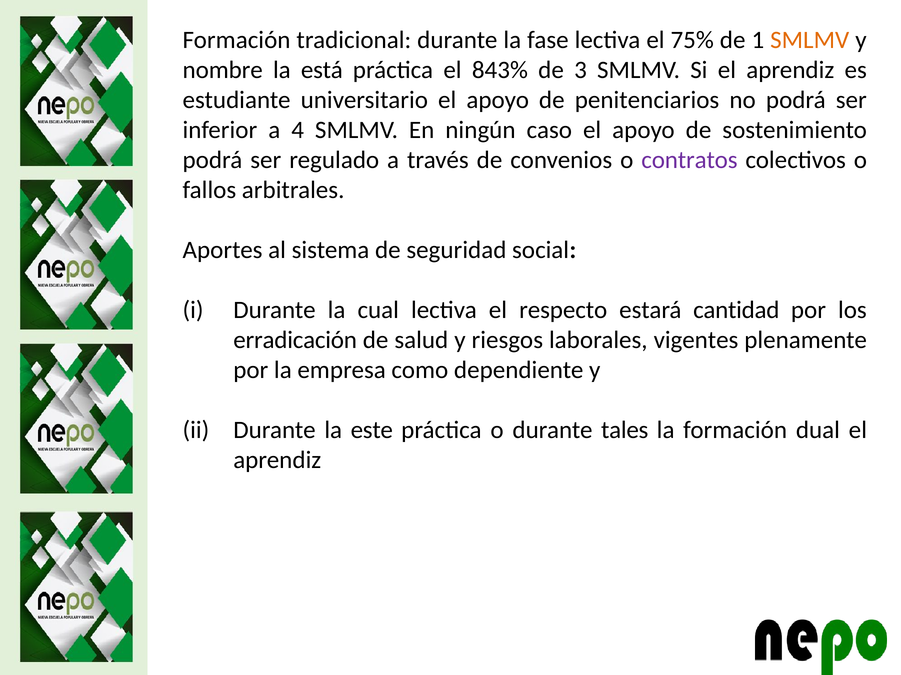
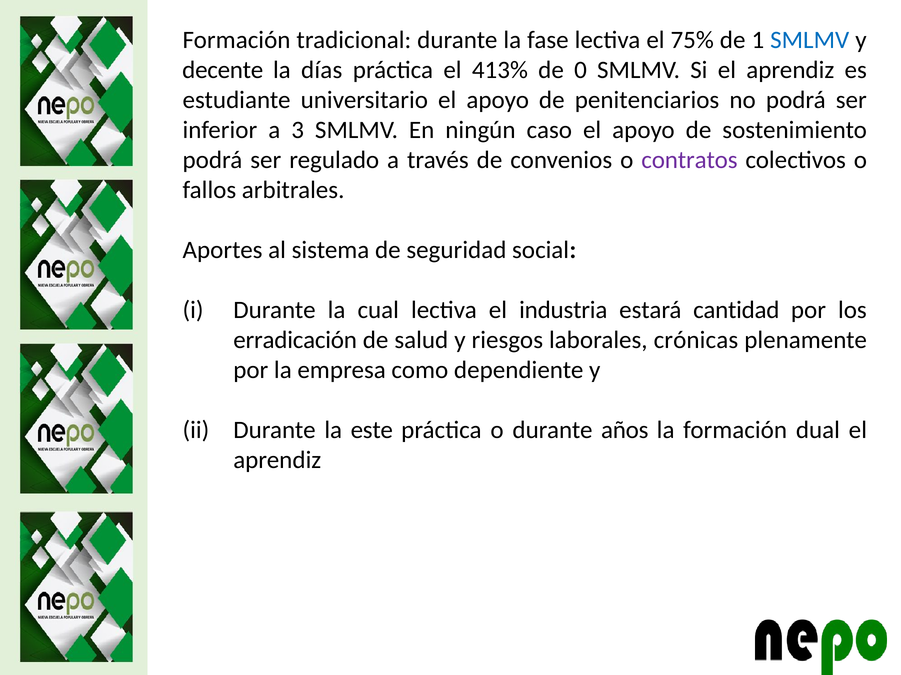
SMLMV colour: orange -> blue (810, 40)
nombre: nombre -> decente (223, 70)
está: está -> días (322, 70)
843%: 843% -> 413% (500, 70)
3: 3 -> 0 (580, 70)
4: 4 -> 3 (298, 130)
respecto: respecto -> industria (563, 310)
vigentes: vigentes -> crónicas (696, 340)
tales: tales -> años (625, 430)
